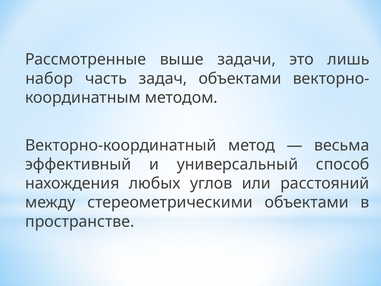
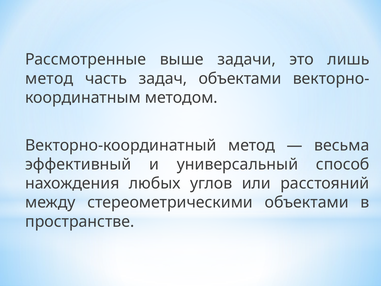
набор: набор -> метод (49, 78)
